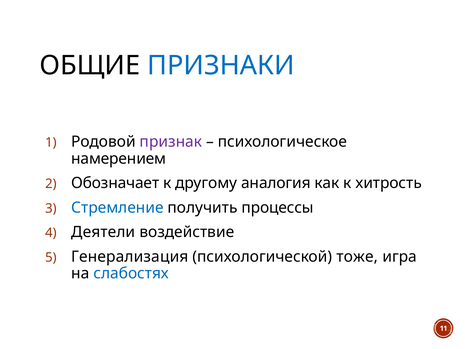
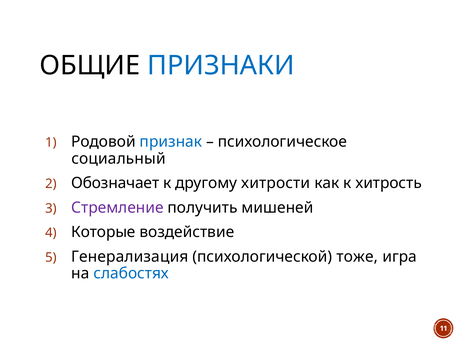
признак colour: purple -> blue (171, 142)
намерением: намерением -> социальный (119, 158)
аналогия: аналогия -> хитрости (276, 183)
Стремление colour: blue -> purple (117, 207)
процессы: процессы -> мишеней (278, 207)
Деятели: Деятели -> Которые (103, 232)
